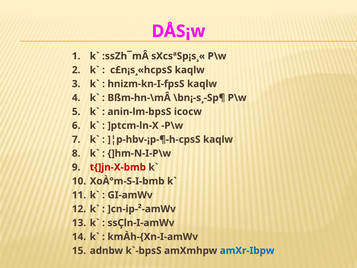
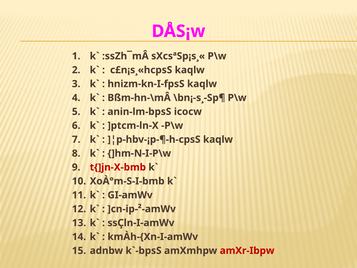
amXr-Ibpw colour: blue -> red (247, 250)
